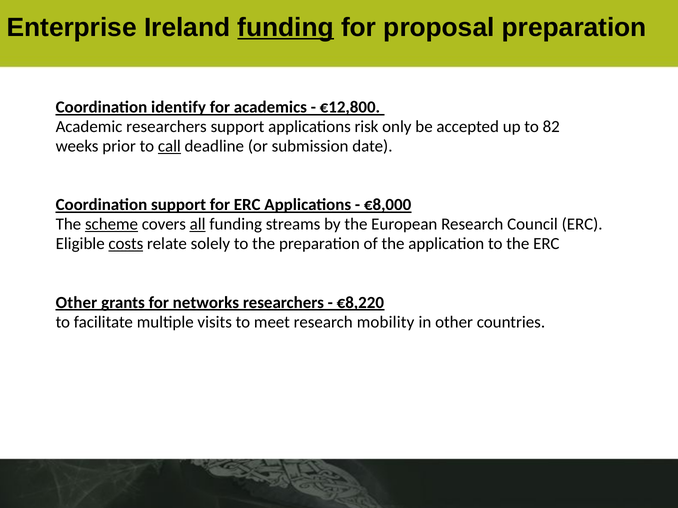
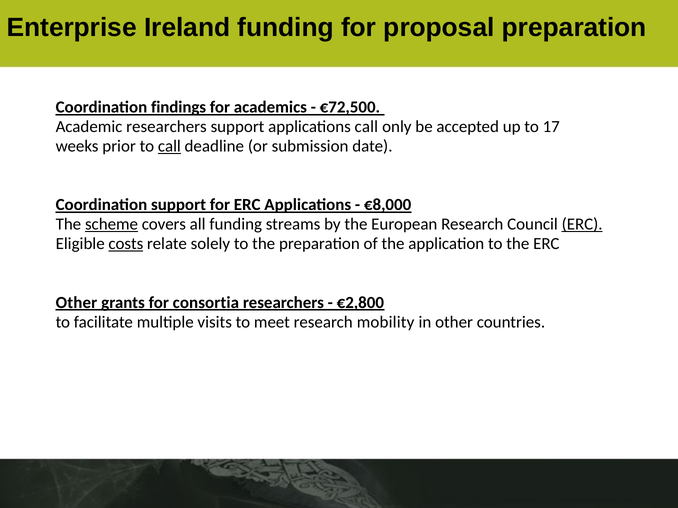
funding underline: present -> none (286, 28)
identify: identify -> findings (179, 107)
€12,800: €12,800 -> €72,500 (350, 107)
applications risk: risk -> call (366, 127)
82: 82 -> 17 (551, 127)
all underline: present -> none (198, 225)
ERC underline: none -> present (582, 225)
networks: networks -> consortia (206, 303)
€8,220: €8,220 -> €2,800 (360, 303)
